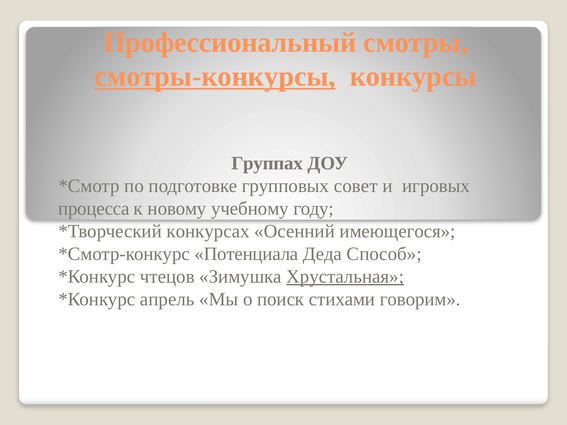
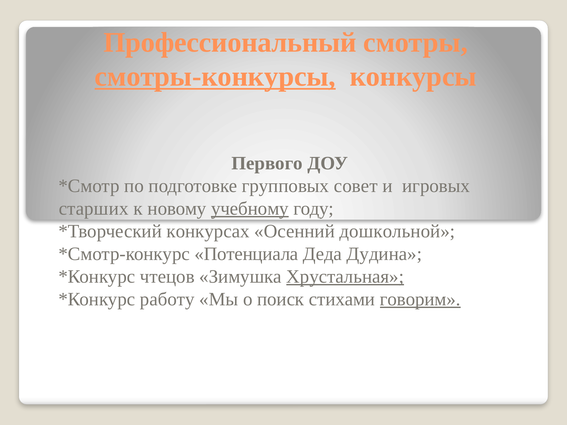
Группах: Группах -> Первого (267, 163)
процесса: процесса -> старших (94, 209)
учебному underline: none -> present (250, 209)
имеющегося: имеющегося -> дошкольной (397, 231)
Способ: Способ -> Дудина (384, 254)
апрель: апрель -> работу (167, 299)
говорим underline: none -> present (420, 299)
